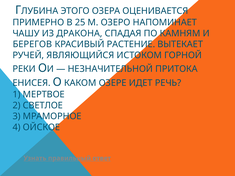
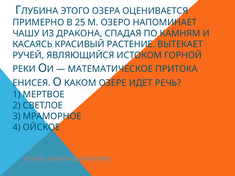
БЕРЕГОВ: БЕРЕГОВ -> КАСАЯСЬ (32, 44)
НЕЗНАЧИТЕЛЬНОЙ: НЕЗНАЧИТЕЛЬНОЙ -> МАТЕМАТИЧЕСКОЕ (110, 69)
